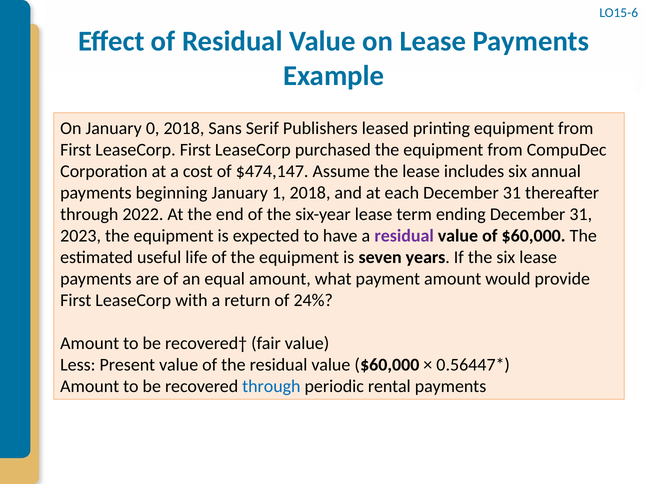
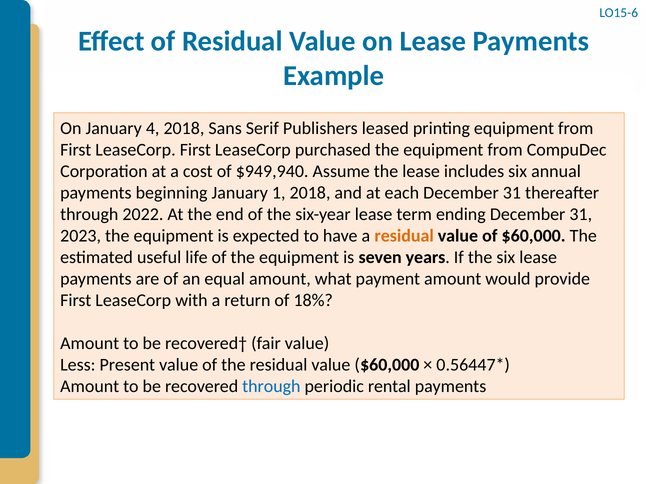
0: 0 -> 4 (153, 128)
$474,147: $474,147 -> $949,940 (272, 171)
residual colour: purple -> orange (404, 236)
24%: 24% -> 18% (313, 301)
